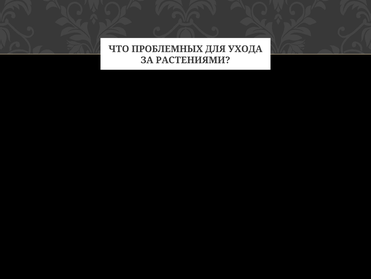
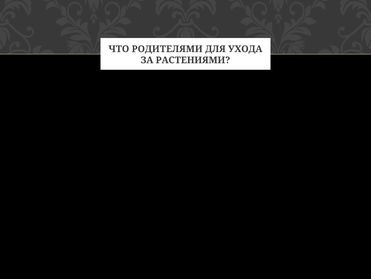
ПРОБЛЕМНЫХ: ПРОБЛЕМНЫХ -> РОДИТЕЛЯМИ (167, 49)
